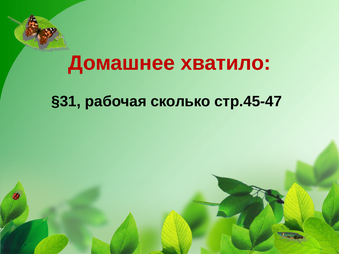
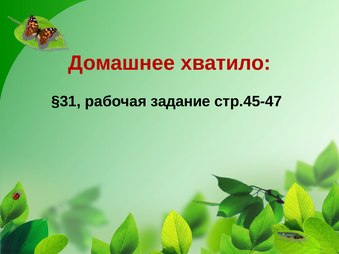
сколько: сколько -> задание (180, 102)
